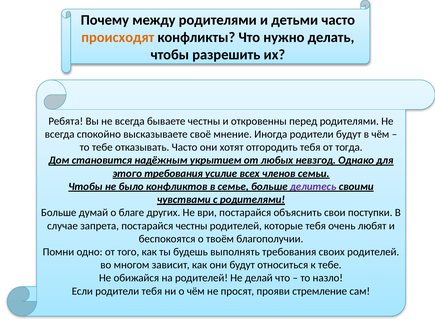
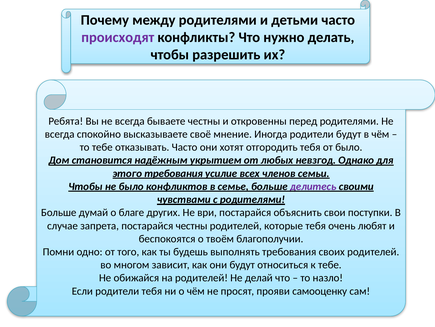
происходят colour: orange -> purple (118, 37)
от тогда: тогда -> было (349, 147)
стремление: стремление -> самооценку (320, 290)
